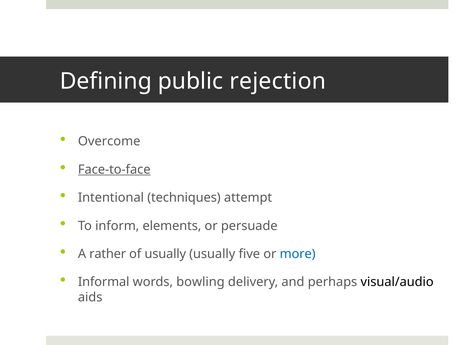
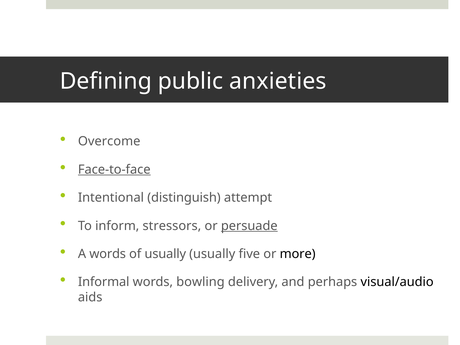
rejection: rejection -> anxieties (278, 81)
techniques: techniques -> distinguish (184, 198)
elements: elements -> stressors (172, 226)
persuade underline: none -> present (249, 226)
A rather: rather -> words (108, 254)
more colour: blue -> black (298, 254)
